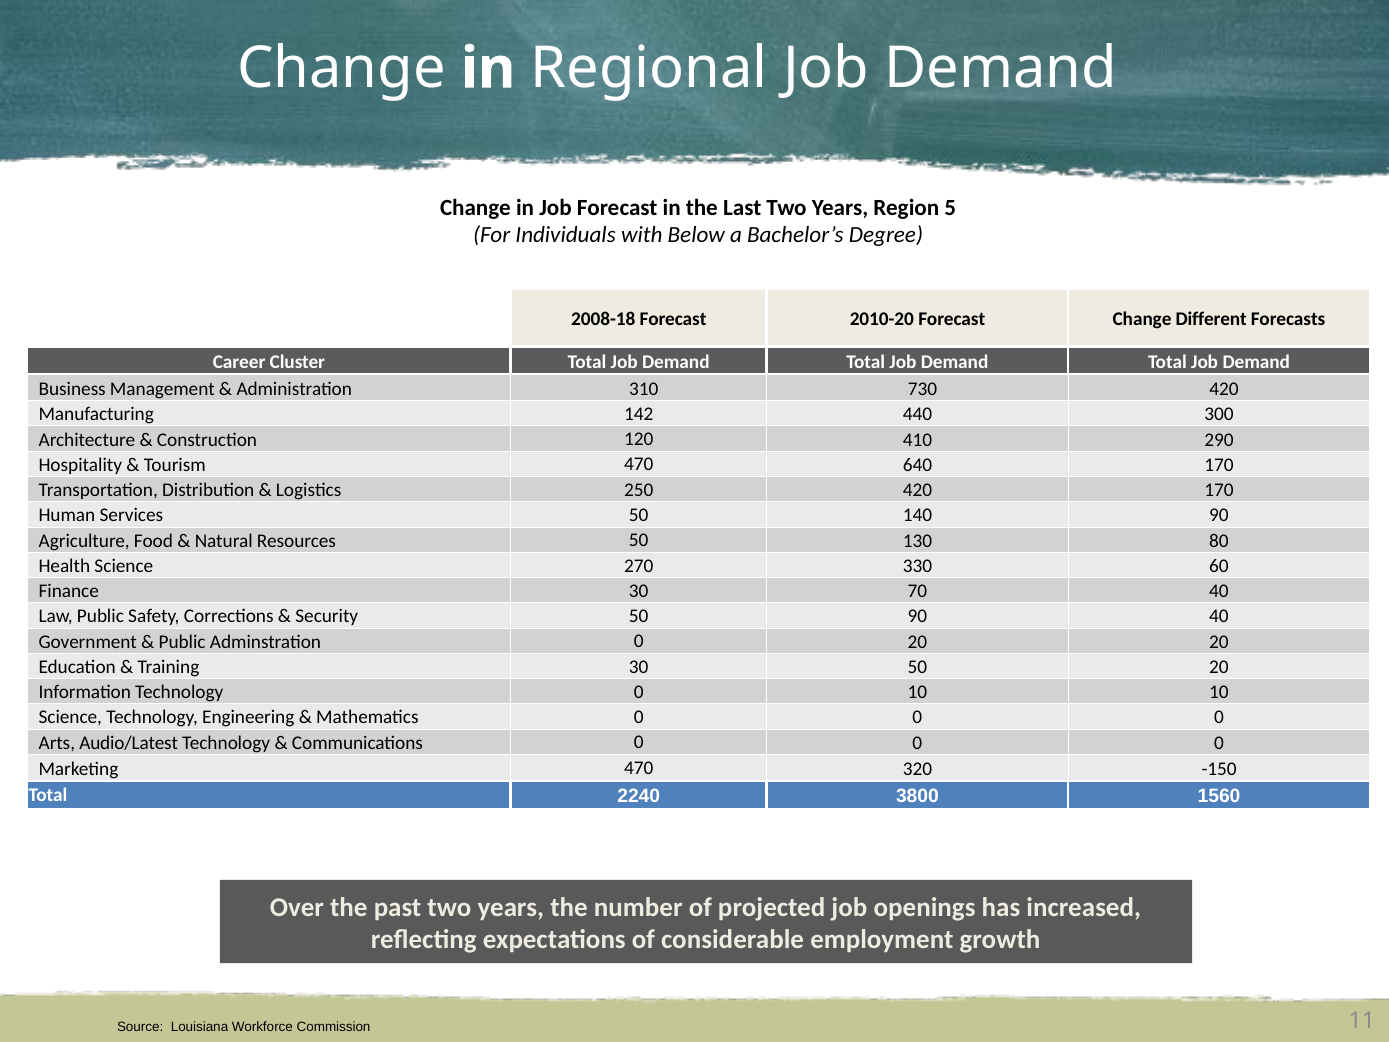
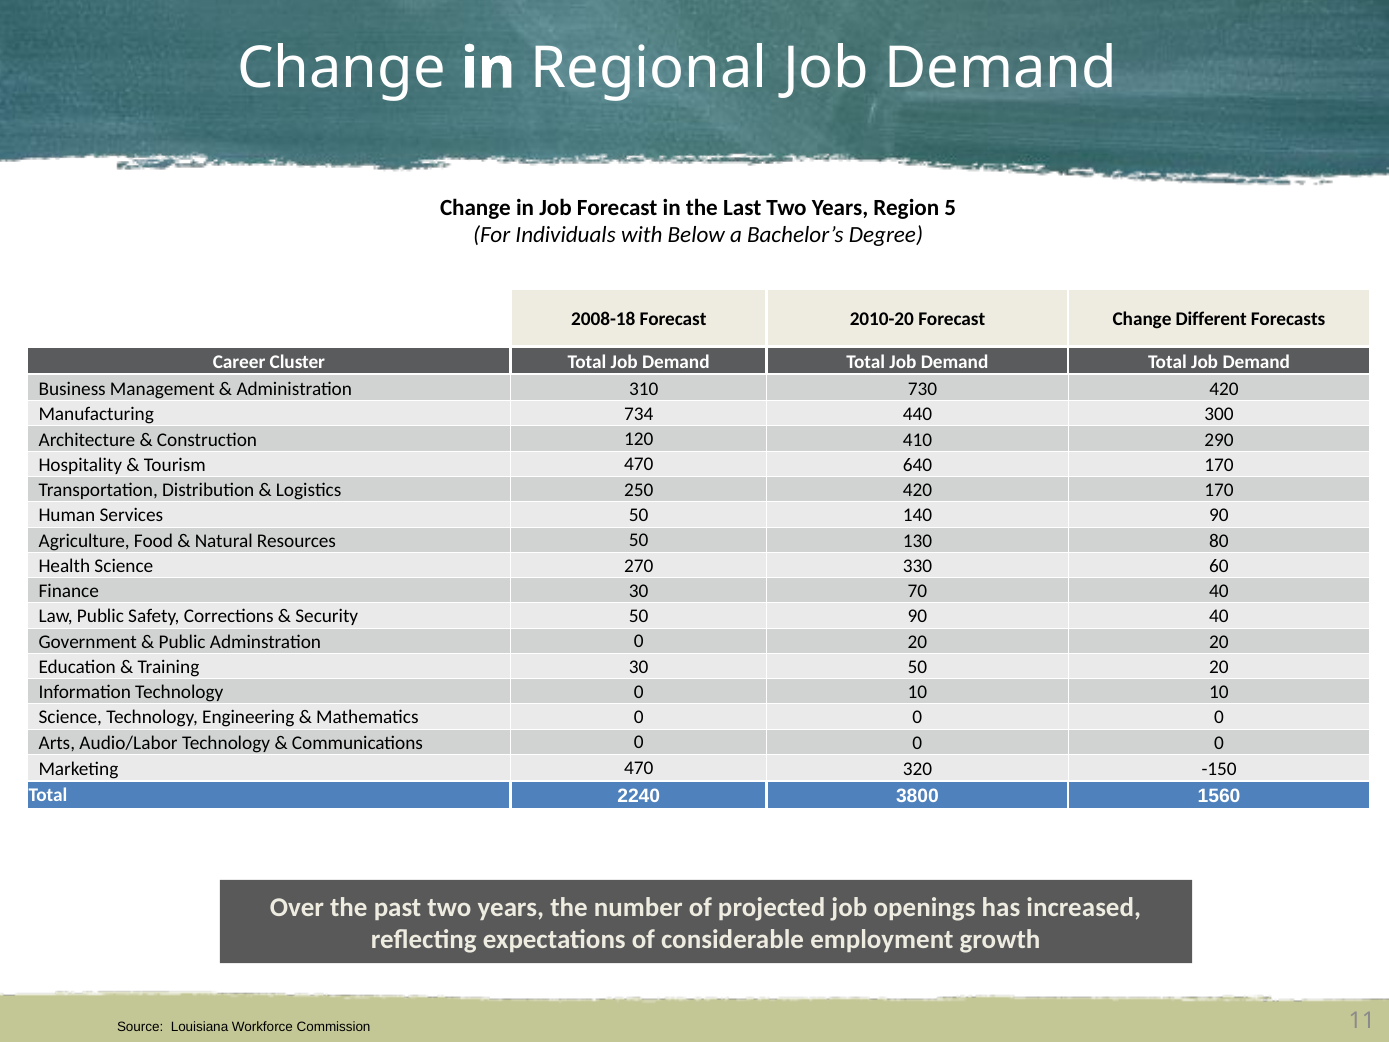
142: 142 -> 734 (639, 414)
Audio/Latest: Audio/Latest -> Audio/Labor (129, 743)
